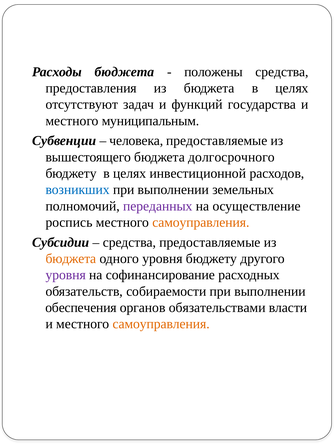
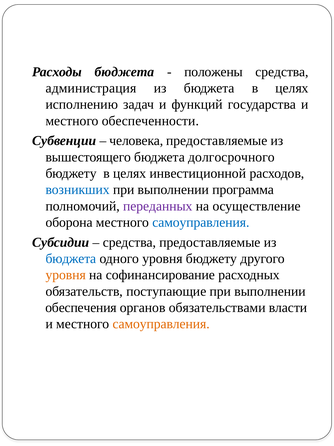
предоставления: предоставления -> администрация (91, 88)
отсутствуют: отсутствуют -> исполнению (82, 104)
муниципальным: муниципальным -> обеспеченности (150, 121)
земельных: земельных -> программа (243, 189)
роспись: роспись -> оборона (69, 222)
самоуправления colour: orange -> blue (201, 222)
бюджета colour: orange -> blue (71, 258)
уровня colour: purple -> orange (66, 275)
собираемости: собираемости -> поступающие (166, 291)
